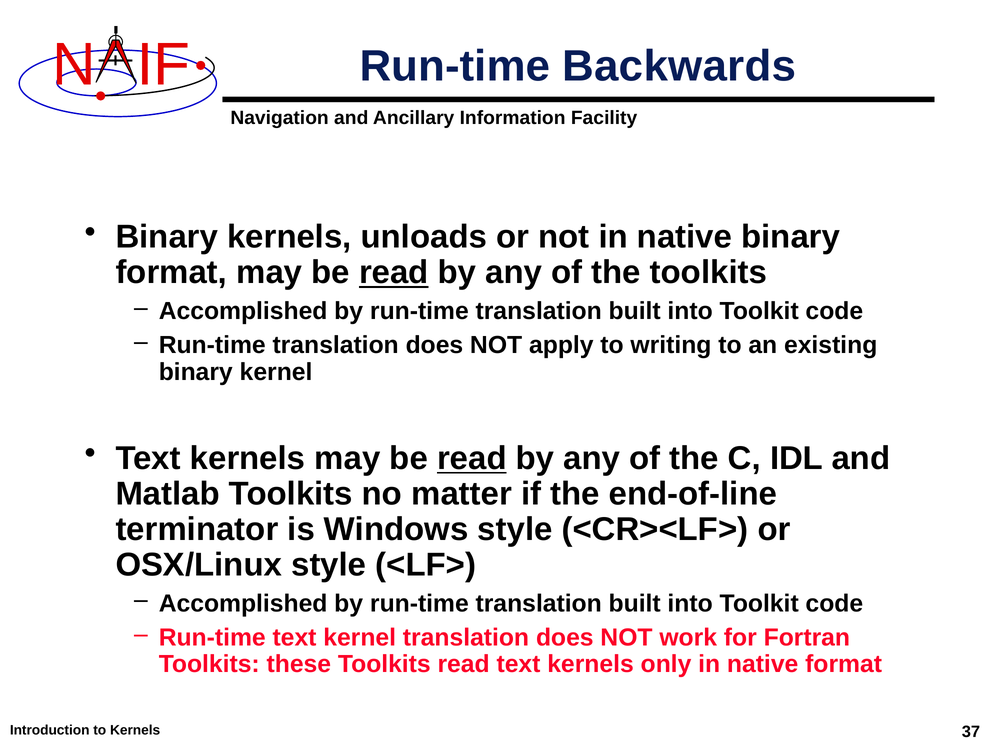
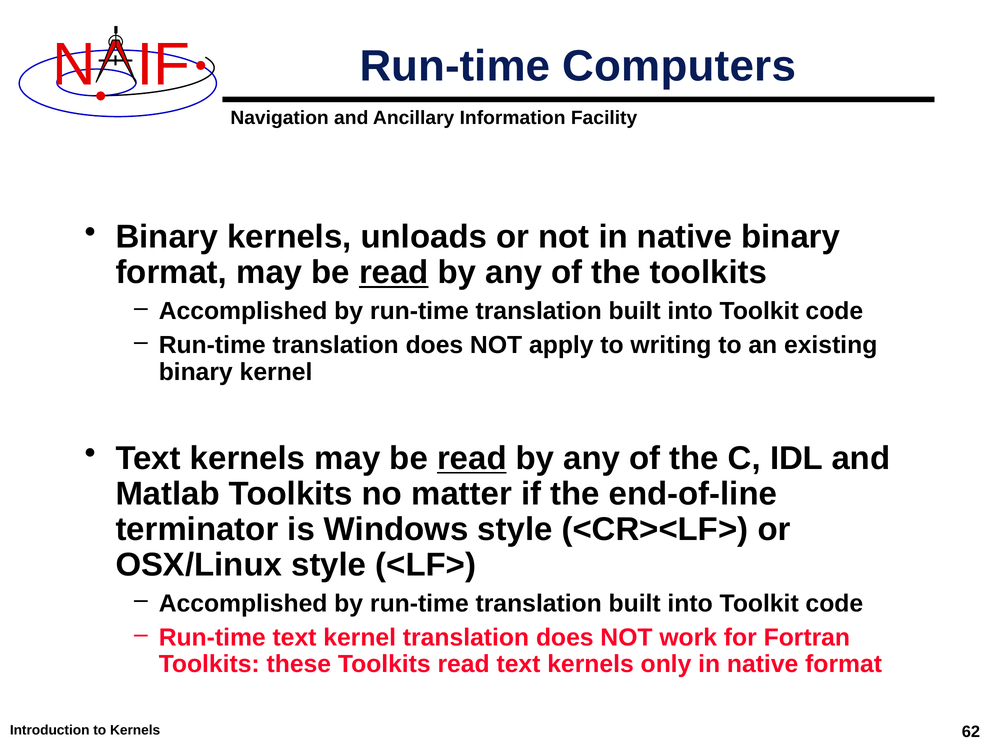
Backwards: Backwards -> Computers (679, 66)
37: 37 -> 62 (971, 733)
